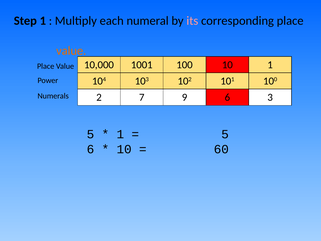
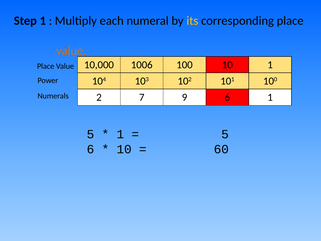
its colour: pink -> yellow (192, 21)
1001: 1001 -> 1006 (142, 65)
6 3: 3 -> 1 (270, 97)
